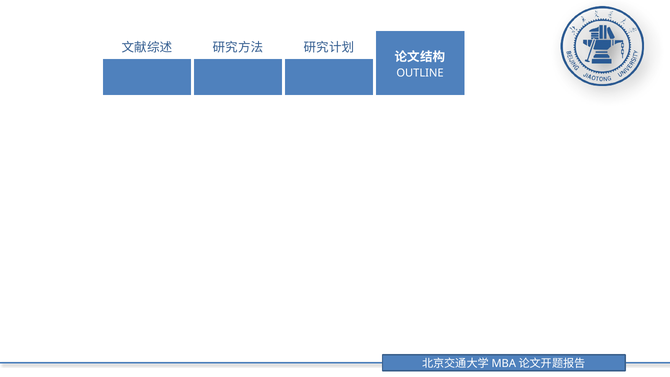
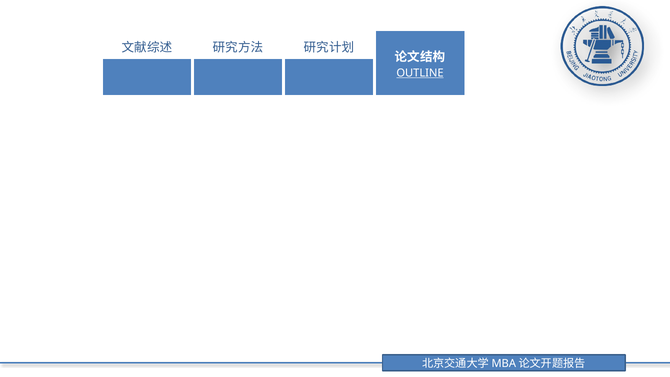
OUTLINE underline: none -> present (420, 73)
